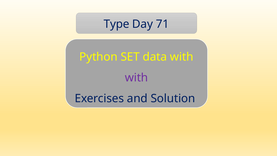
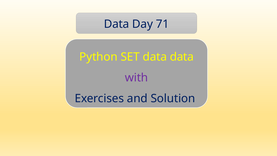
Type: Type -> Data (117, 24)
data with: with -> data (182, 57)
